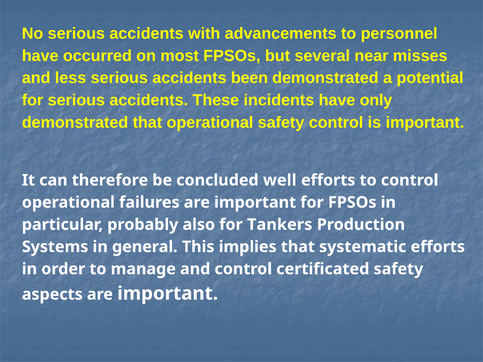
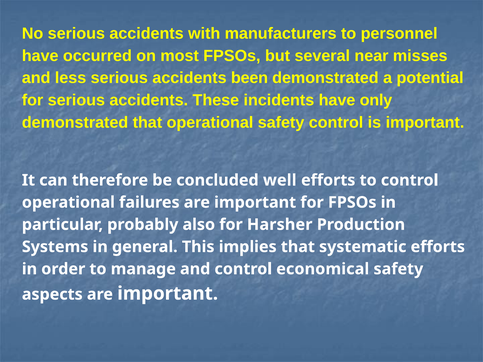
advancements: advancements -> manufacturers (281, 34)
Tankers: Tankers -> Harsher (280, 225)
certificated: certificated -> economical (323, 269)
